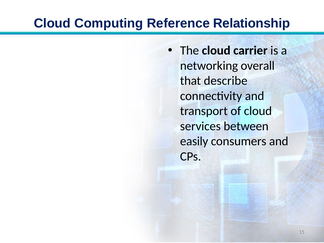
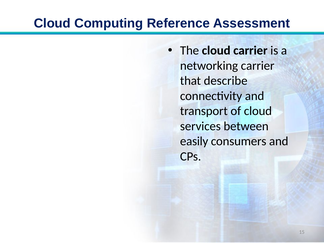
Relationship: Relationship -> Assessment (252, 23)
networking overall: overall -> carrier (258, 66)
